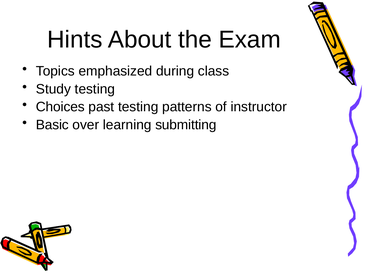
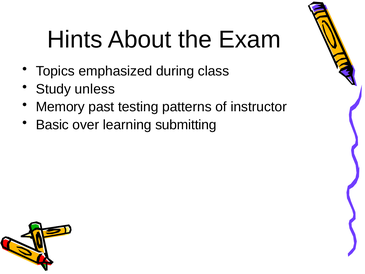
Study testing: testing -> unless (95, 89)
Choices: Choices -> Memory (60, 107)
